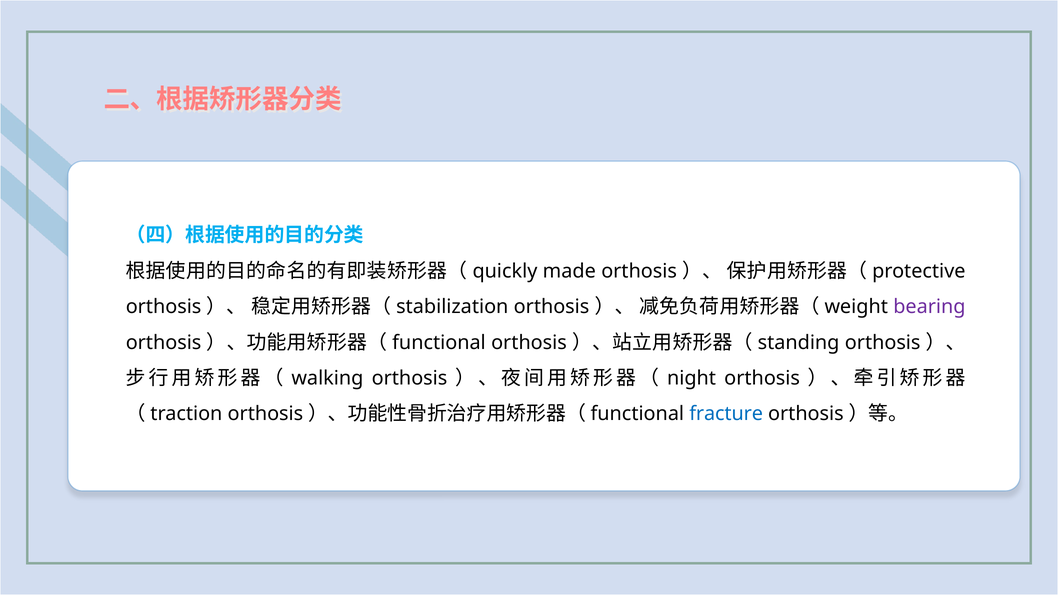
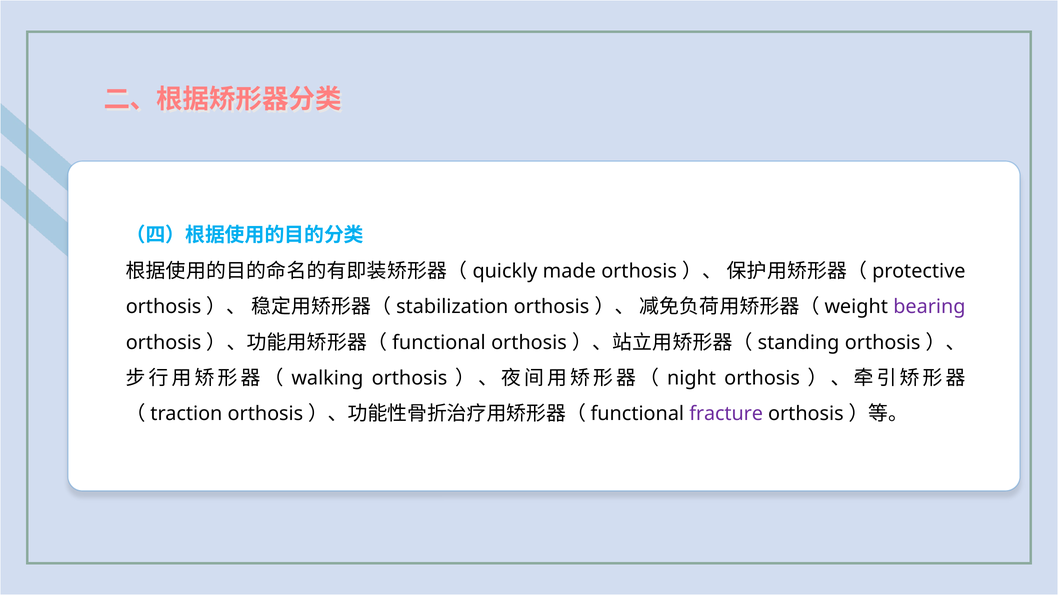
fracture colour: blue -> purple (726, 414)
